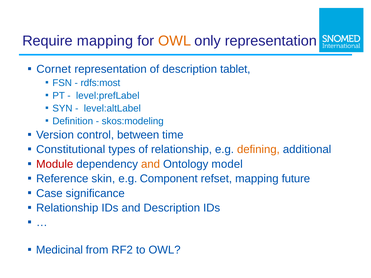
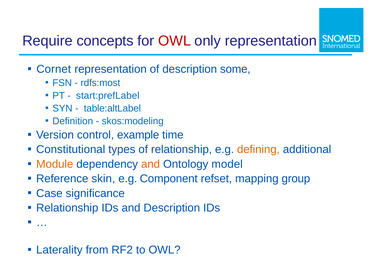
Require mapping: mapping -> concepts (105, 41)
OWL colour: orange -> red (175, 41)
tablet: tablet -> some (235, 69)
level:prefLabel: level:prefLabel -> start:prefLabel (108, 96)
level:altLabel: level:altLabel -> table:altLabel (112, 108)
between: between -> example (138, 135)
Module colour: red -> orange (55, 164)
future: future -> group (296, 179)
Medicinal: Medicinal -> Laterality (59, 250)
